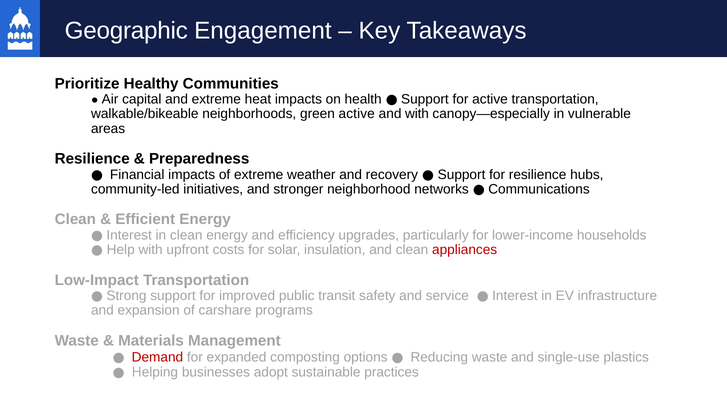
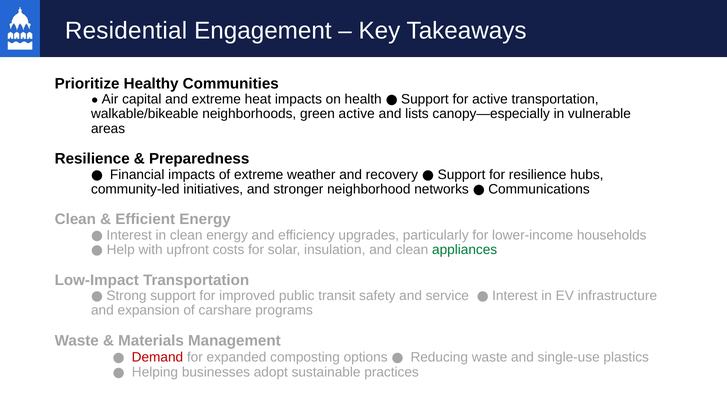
Geographic: Geographic -> Residential (126, 31)
and with: with -> lists (417, 114)
appliances colour: red -> green (465, 250)
